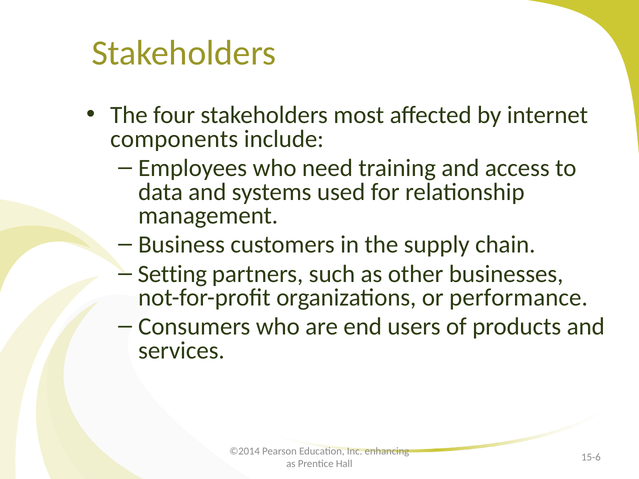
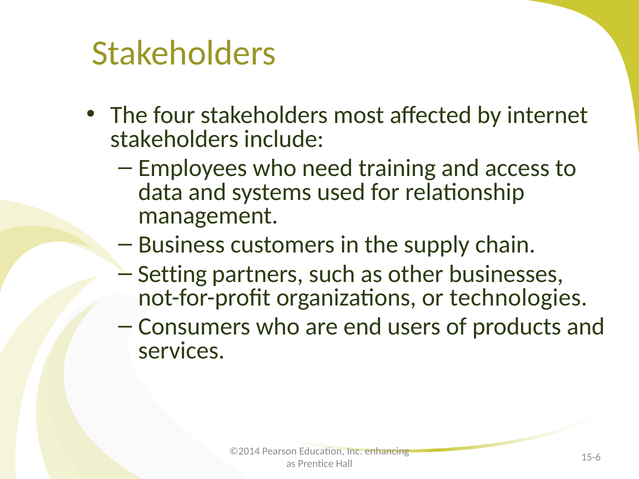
components: components -> stakeholders (174, 139)
performance: performance -> technologies (518, 298)
